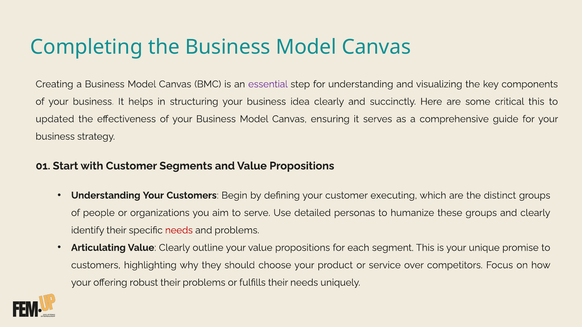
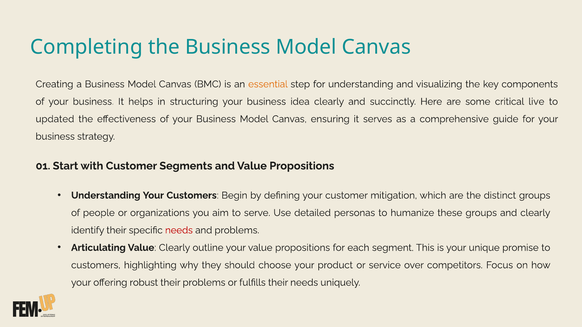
essential colour: purple -> orange (268, 84)
critical this: this -> live (536, 102)
executing: executing -> mitigation (394, 196)
